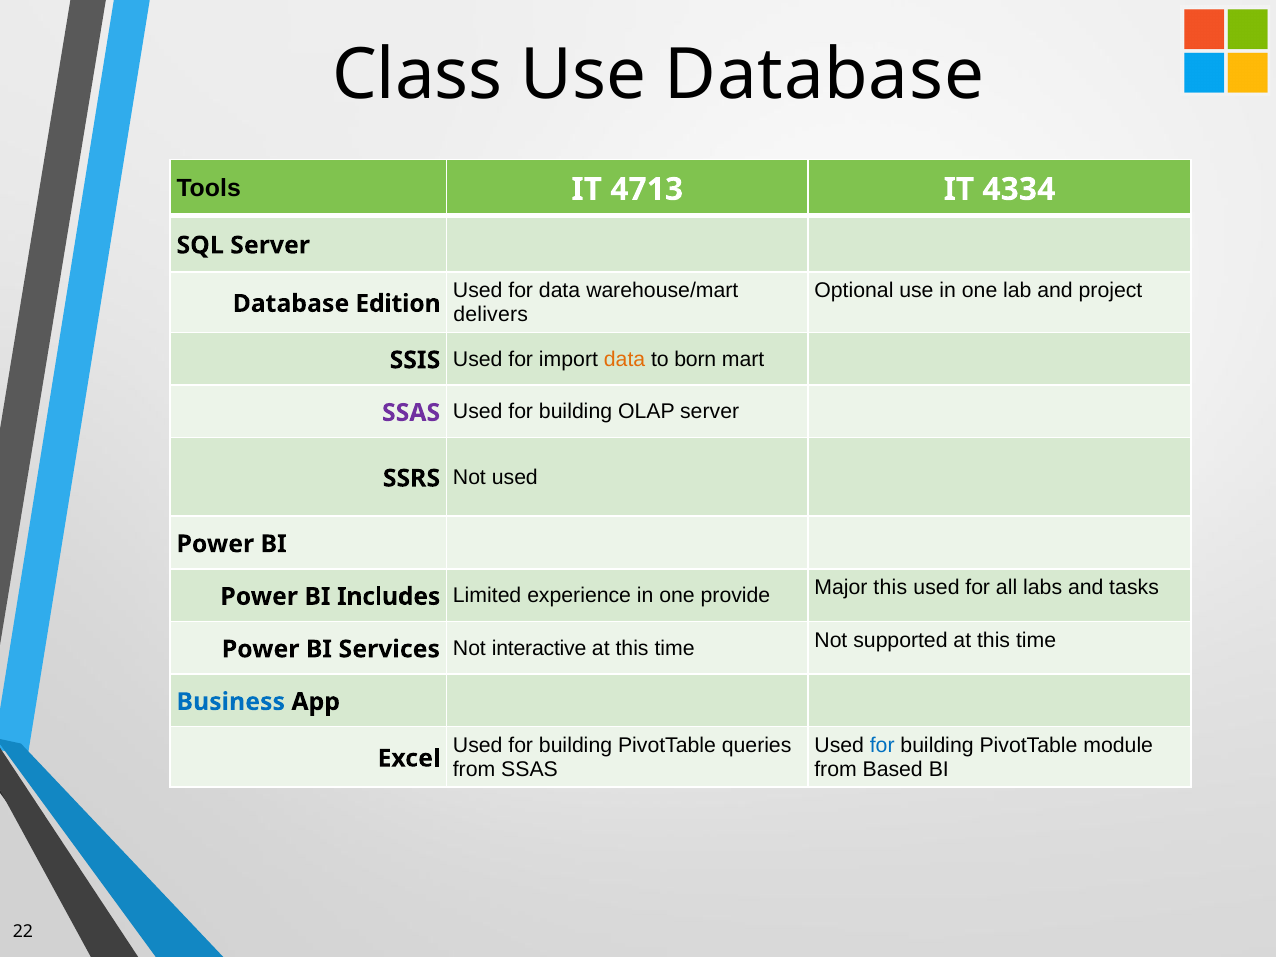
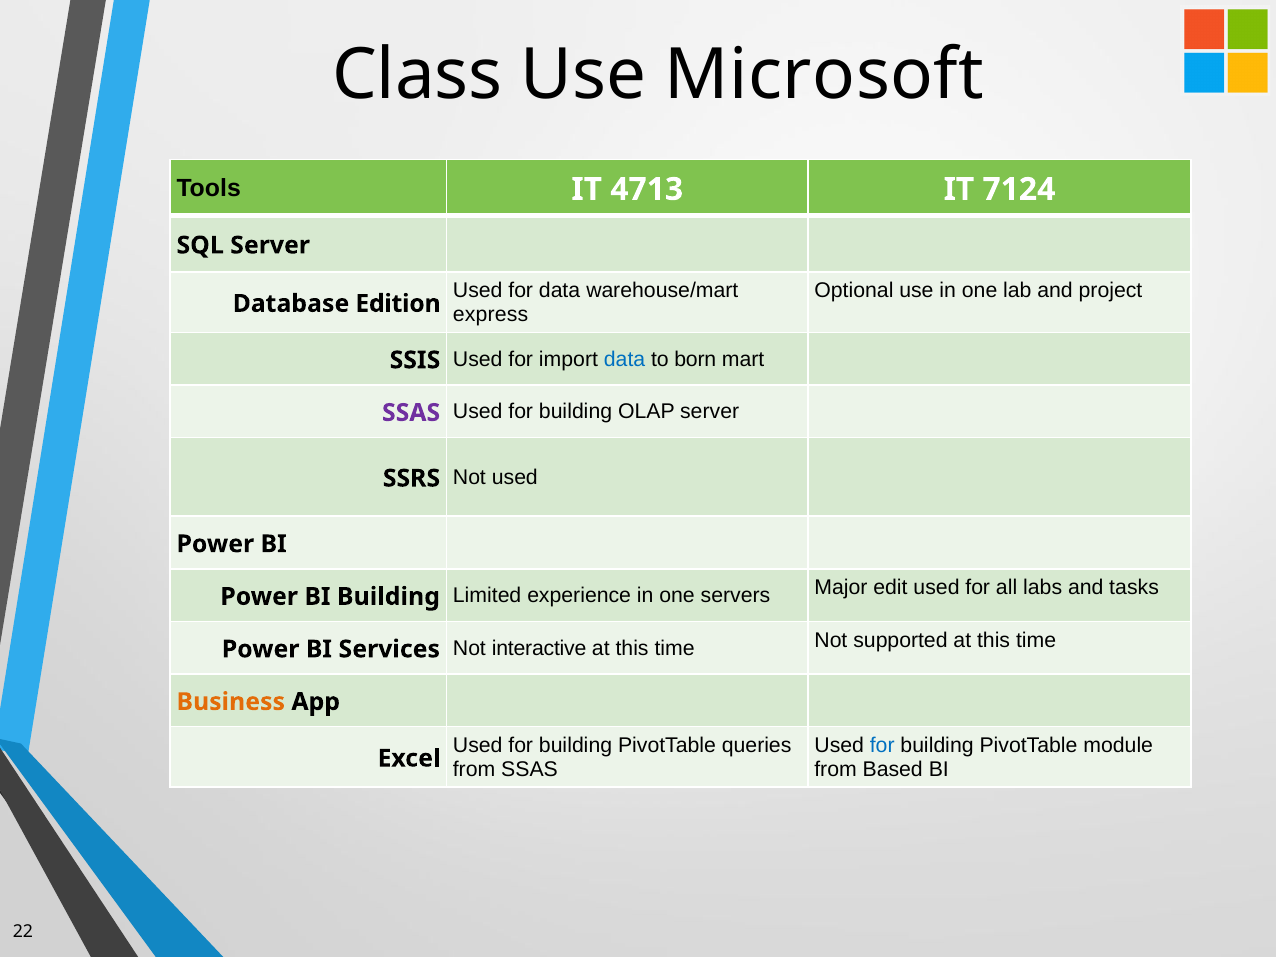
Use Database: Database -> Microsoft (825, 75)
4334: 4334 -> 7124 (1019, 189)
delivers: delivers -> express (491, 314)
data colour: orange -> blue (625, 359)
BI Includes: Includes -> Building (388, 597)
provide: provide -> servers (735, 596)
Major this: this -> edit (890, 588)
Business colour: blue -> orange (231, 702)
